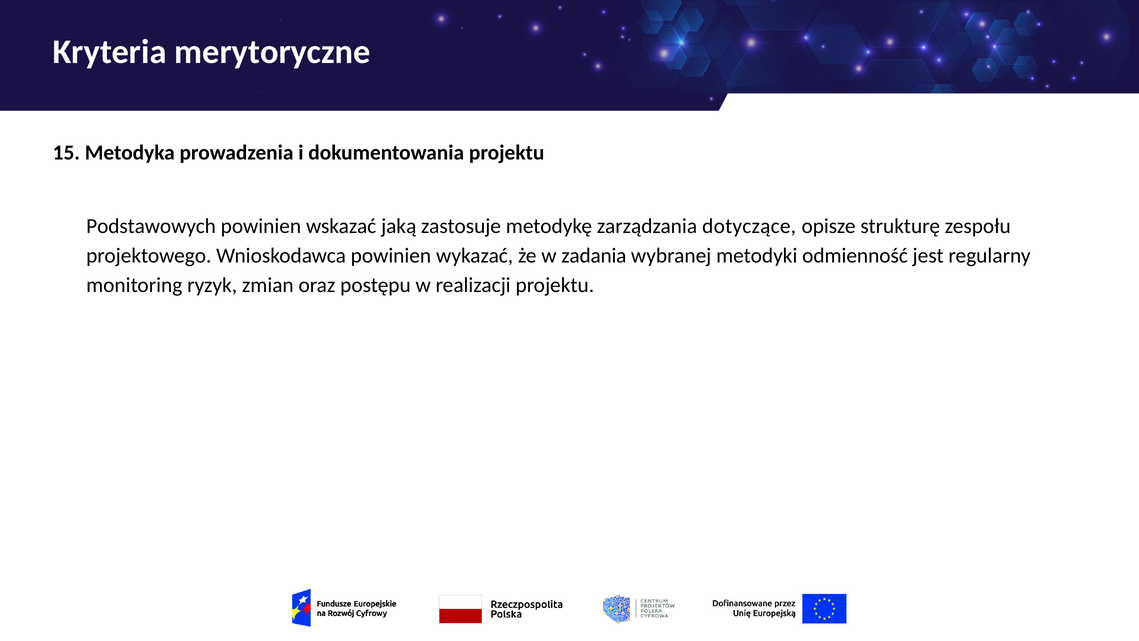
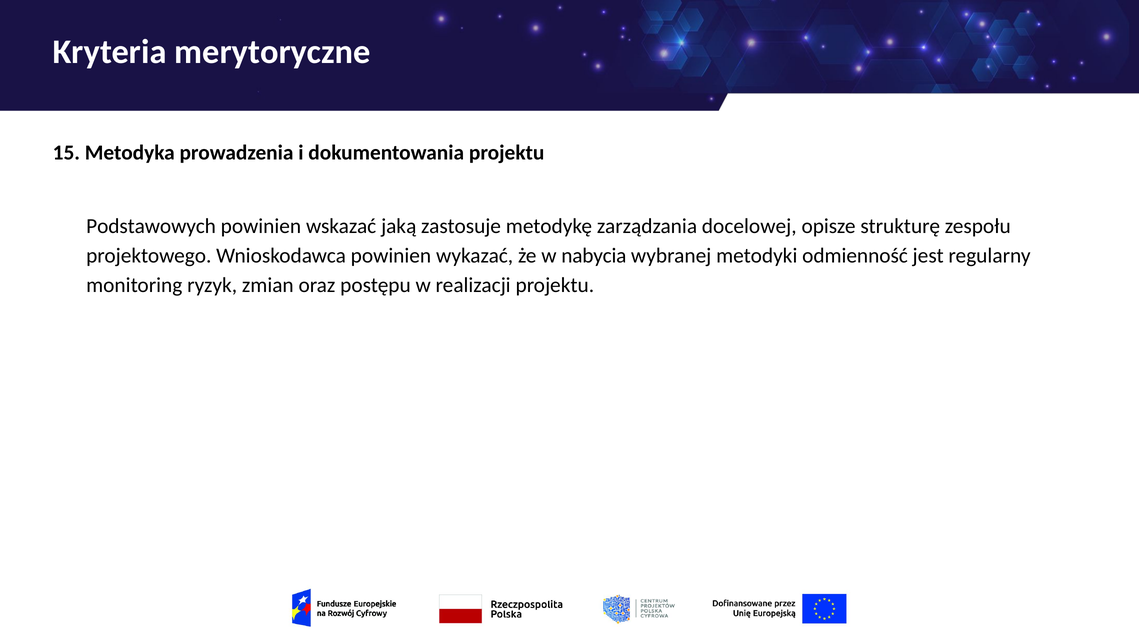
dotyczące: dotyczące -> docelowej (749, 226)
zadania: zadania -> nabycia (594, 255)
